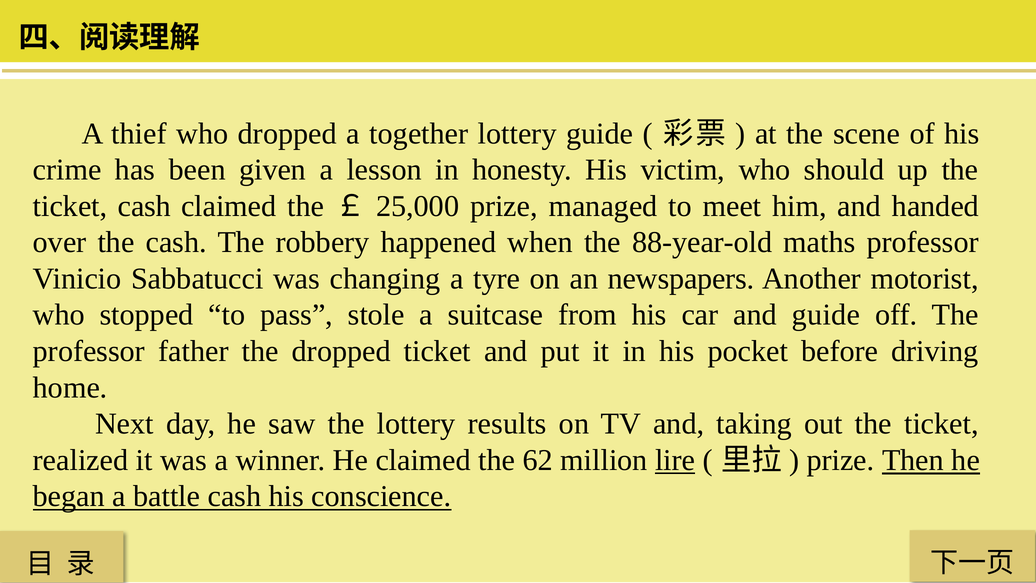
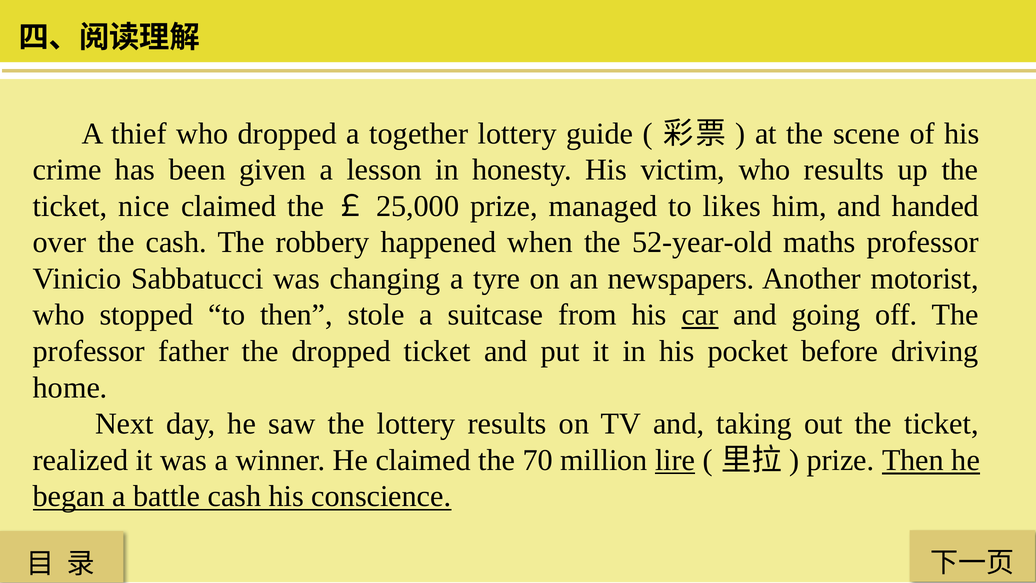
who should: should -> results (844, 170)
ticket cash: cash -> nice (144, 206)
meet: meet -> likes (732, 206)
88-year-old: 88-year-old -> 52-year-old (702, 242)
to pass: pass -> then (296, 315)
car underline: none -> present (700, 315)
and guide: guide -> going (826, 315)
62: 62 -> 70 (538, 460)
